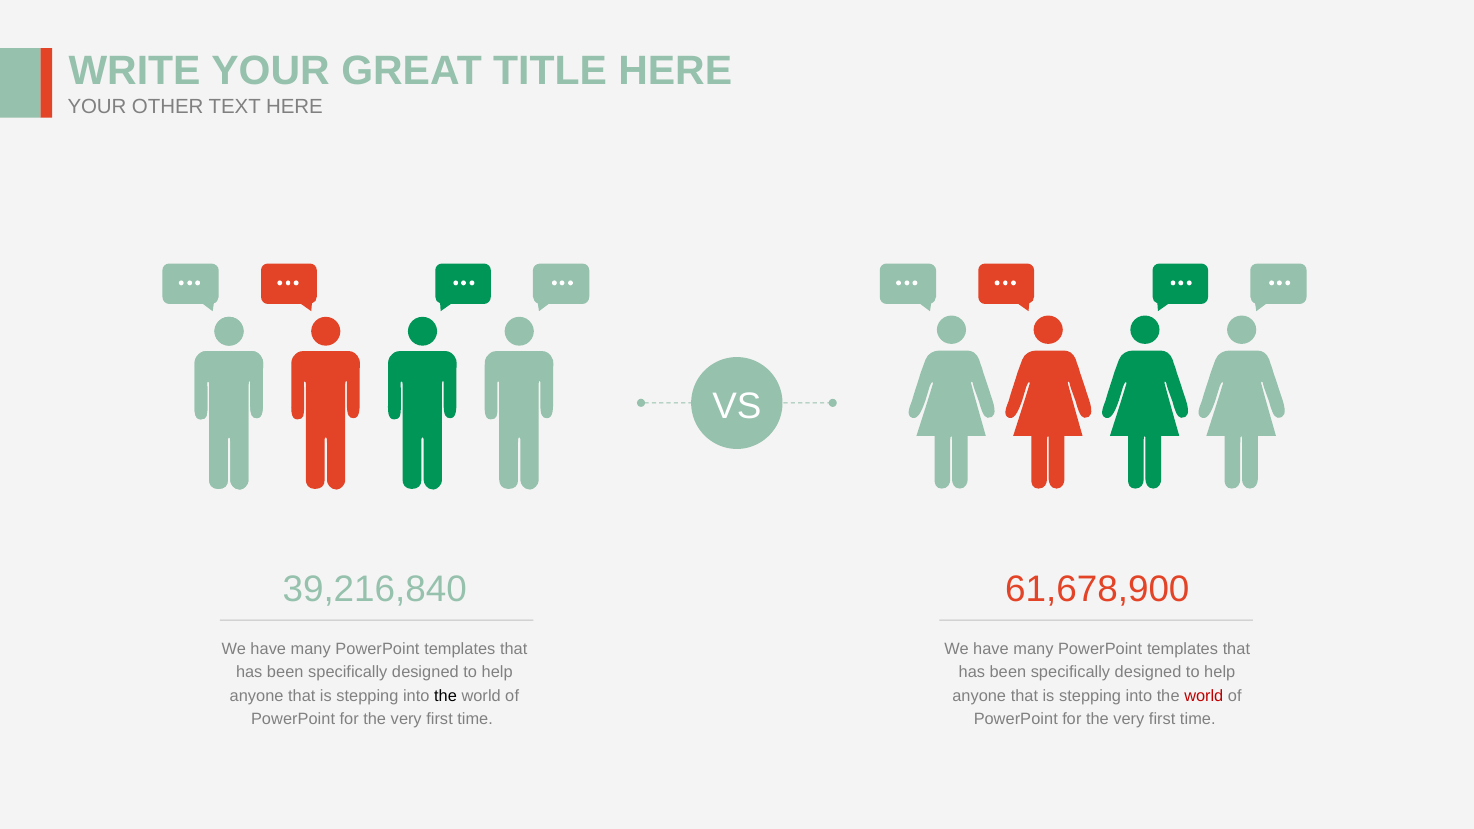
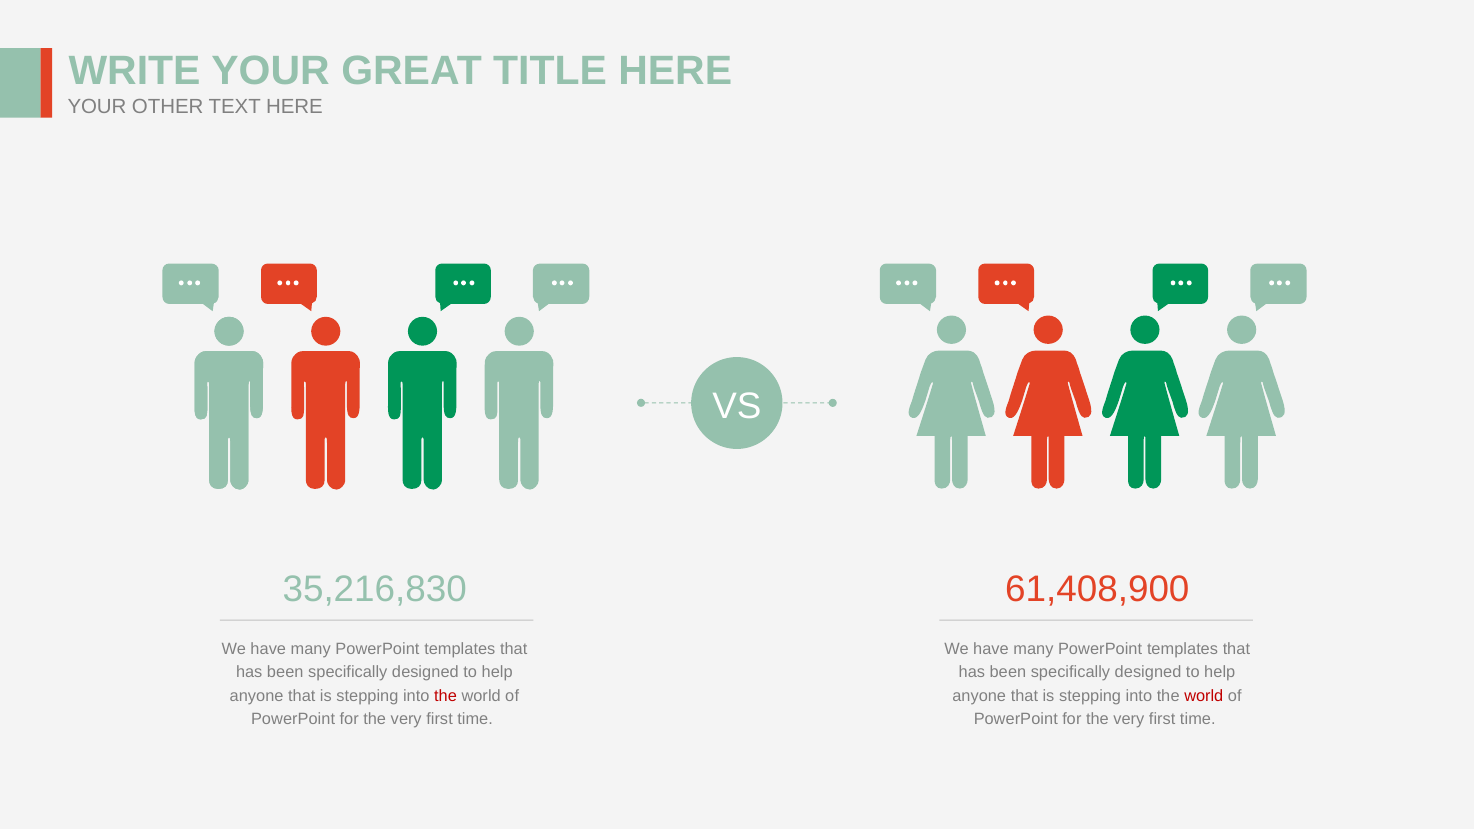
39,216,840: 39,216,840 -> 35,216,830 (375, 589)
61,678,900: 61,678,900 -> 61,408,900 (1097, 589)
the colour: black -> red (446, 696)
